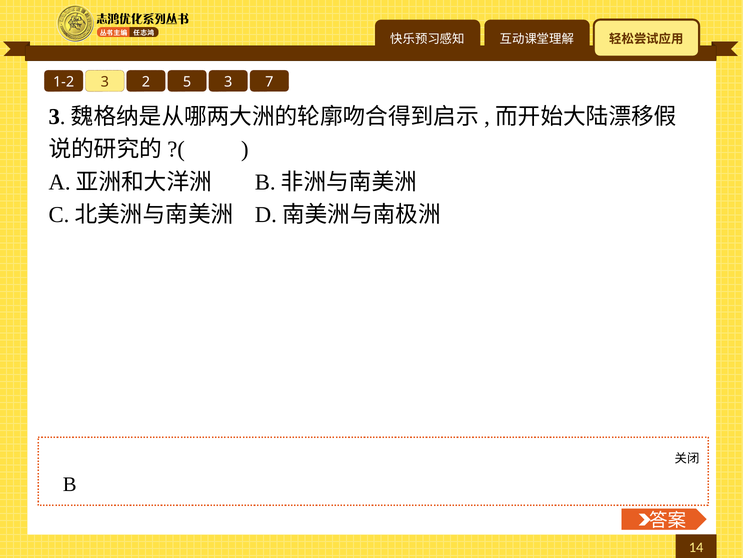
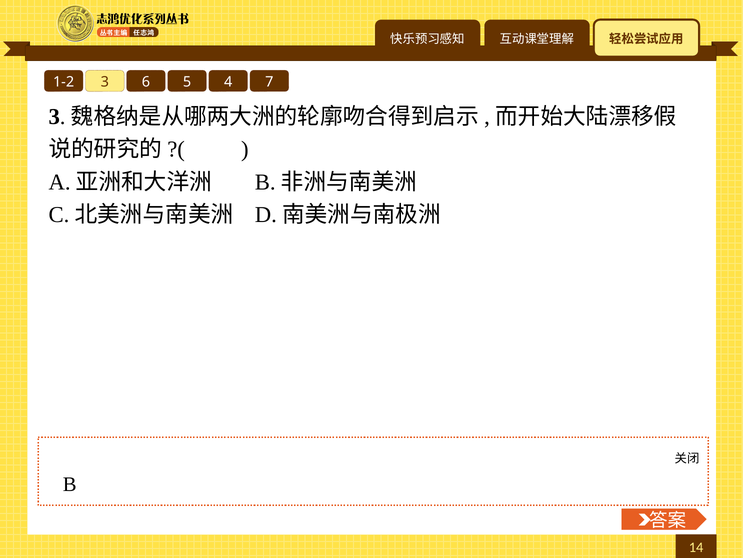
2: 2 -> 6 (146, 82)
5 3: 3 -> 4 (228, 82)
